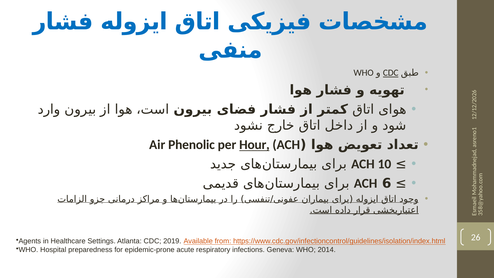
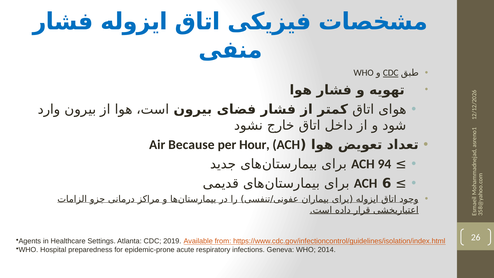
Phenolic: Phenolic -> Because (191, 145)
Hour underline: present -> none (254, 145)
10: 10 -> 94 (384, 164)
